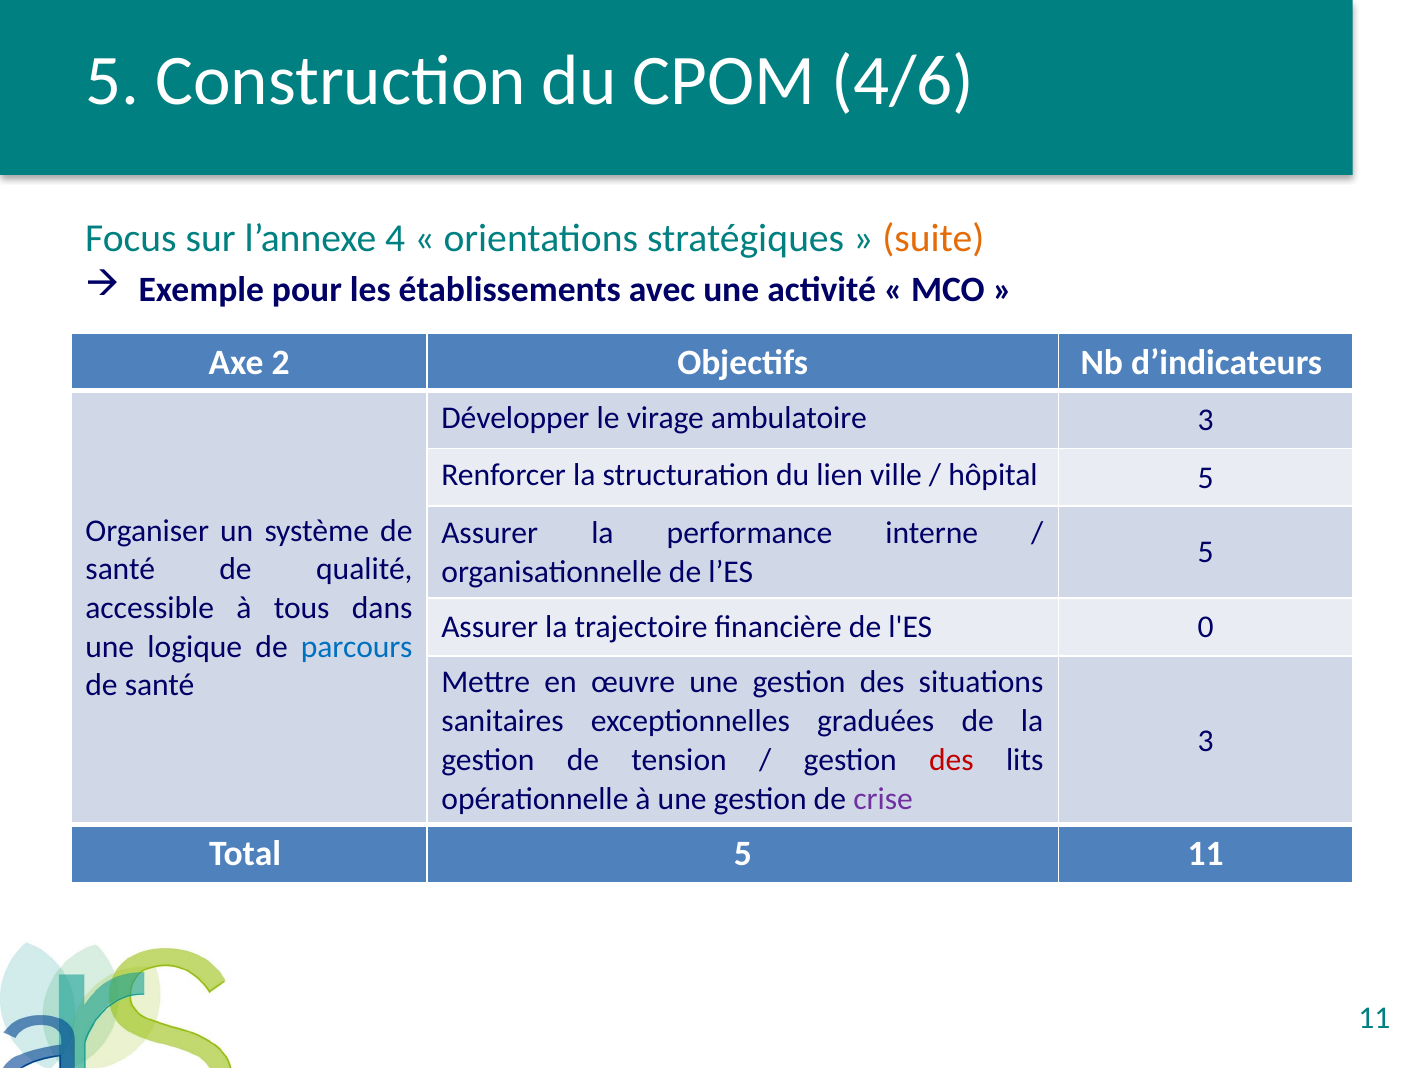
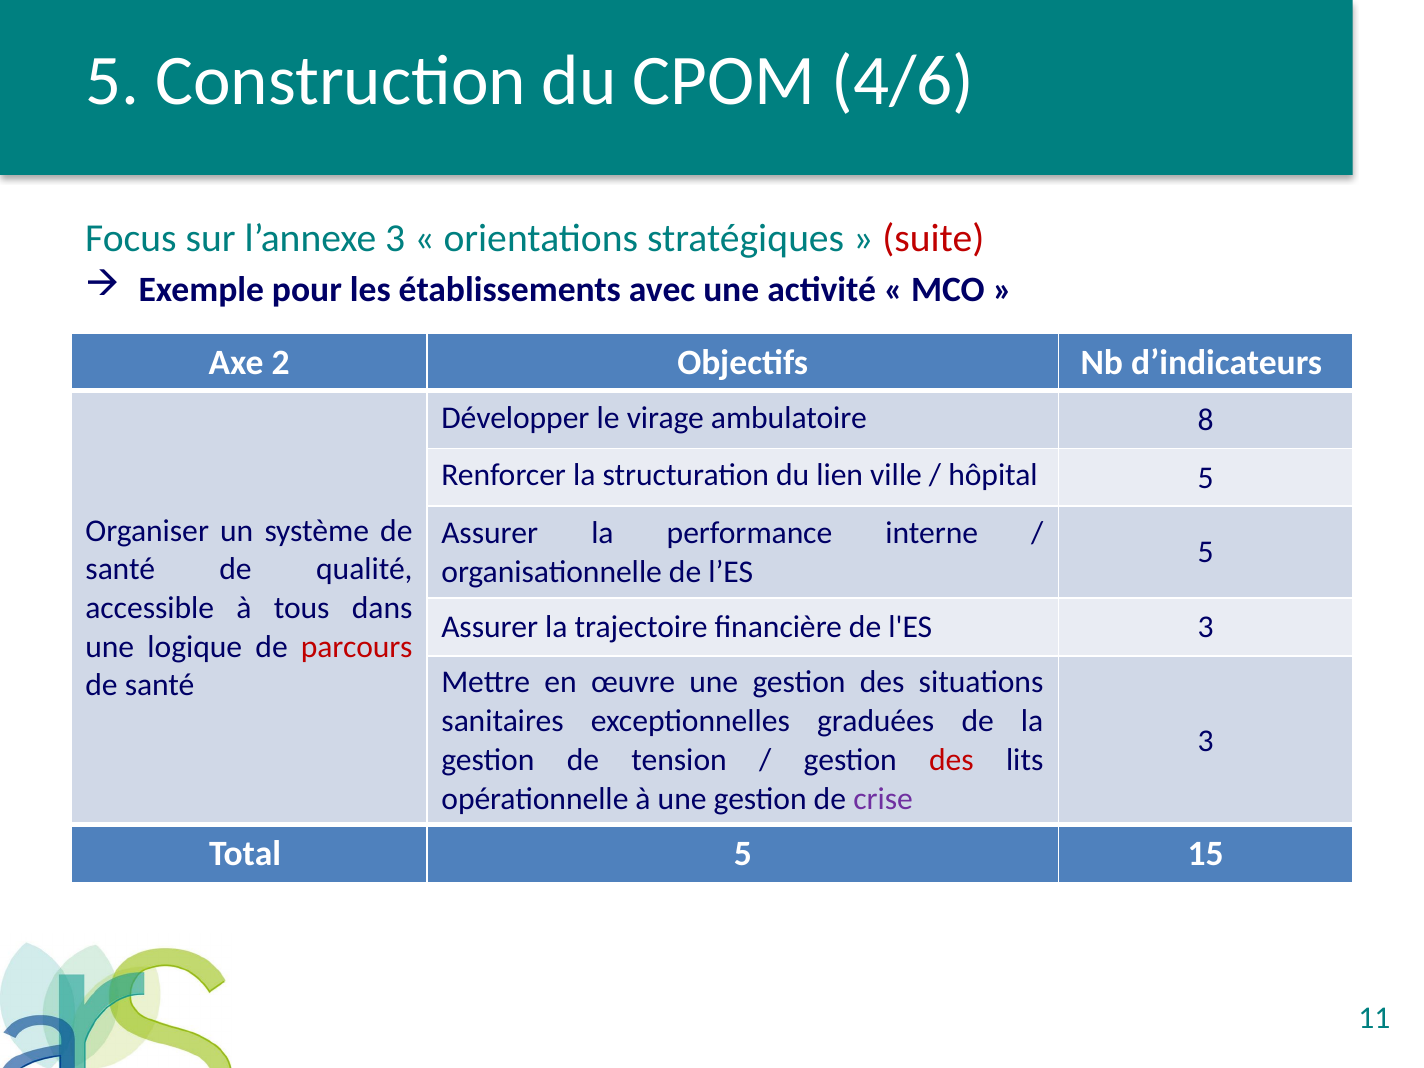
l’annexe 4: 4 -> 3 (395, 238)
suite colour: orange -> red (933, 238)
ambulatoire 3: 3 -> 8 (1206, 420)
l'ES 0: 0 -> 3 (1206, 627)
parcours colour: blue -> red (357, 647)
5 11: 11 -> 15 (1206, 854)
